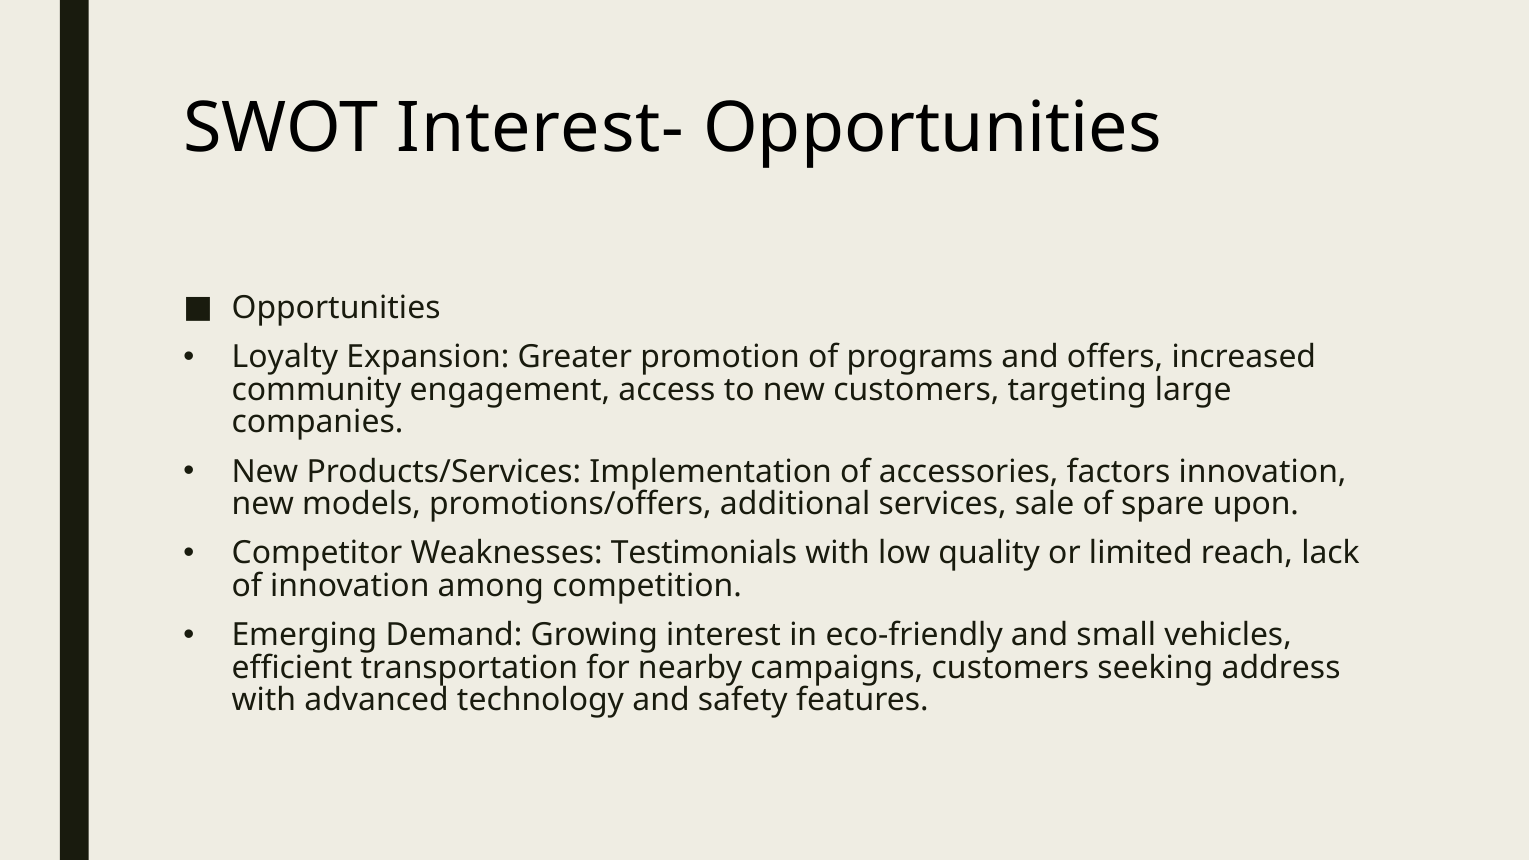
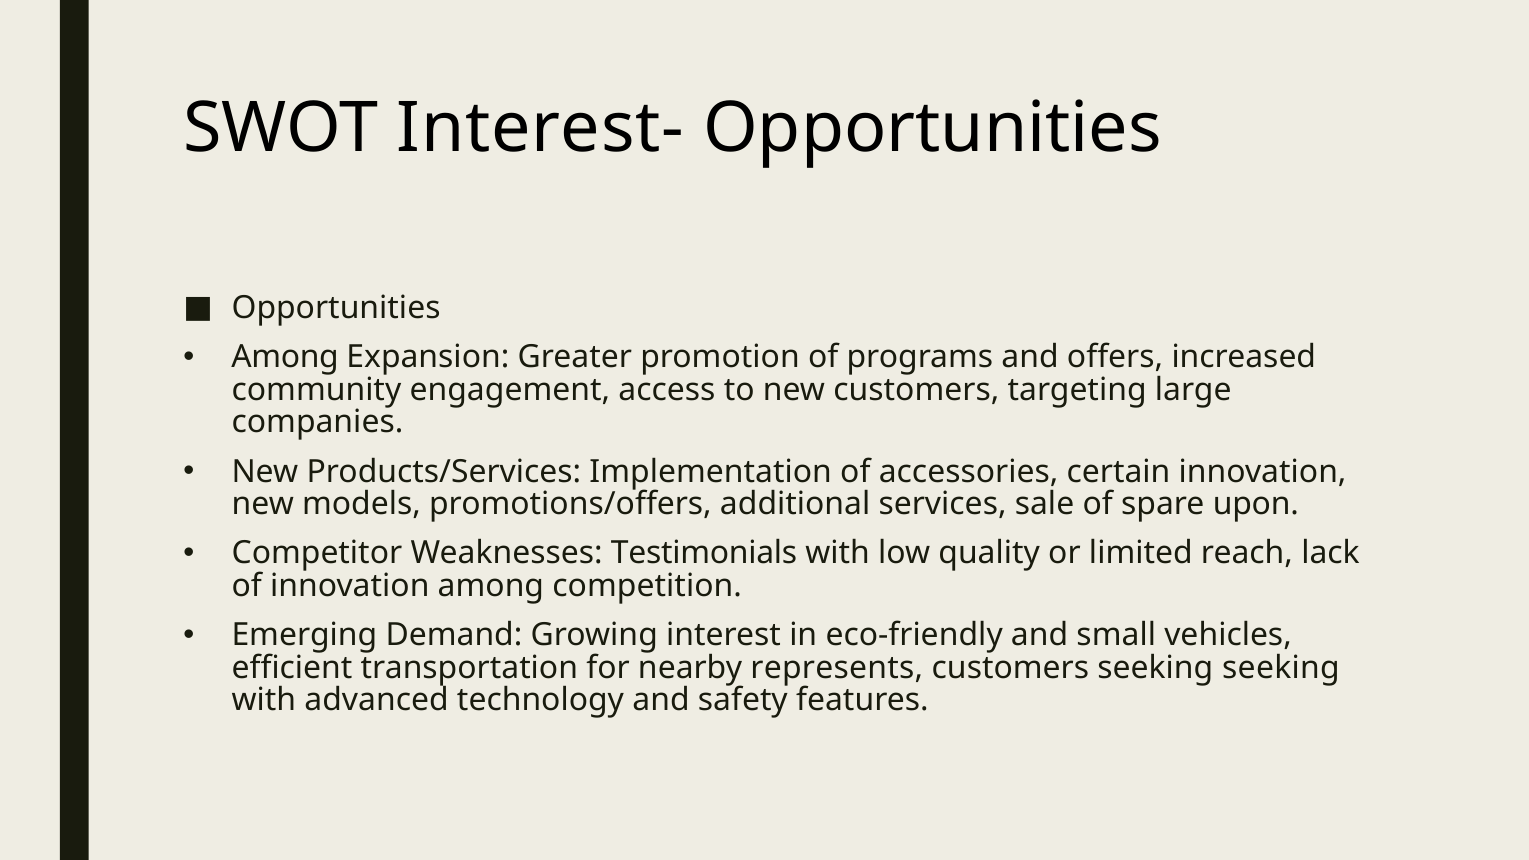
Loyalty: Loyalty -> Among (285, 357)
factors: factors -> certain (1118, 472)
campaigns: campaigns -> represents (837, 668)
seeking address: address -> seeking (1281, 668)
